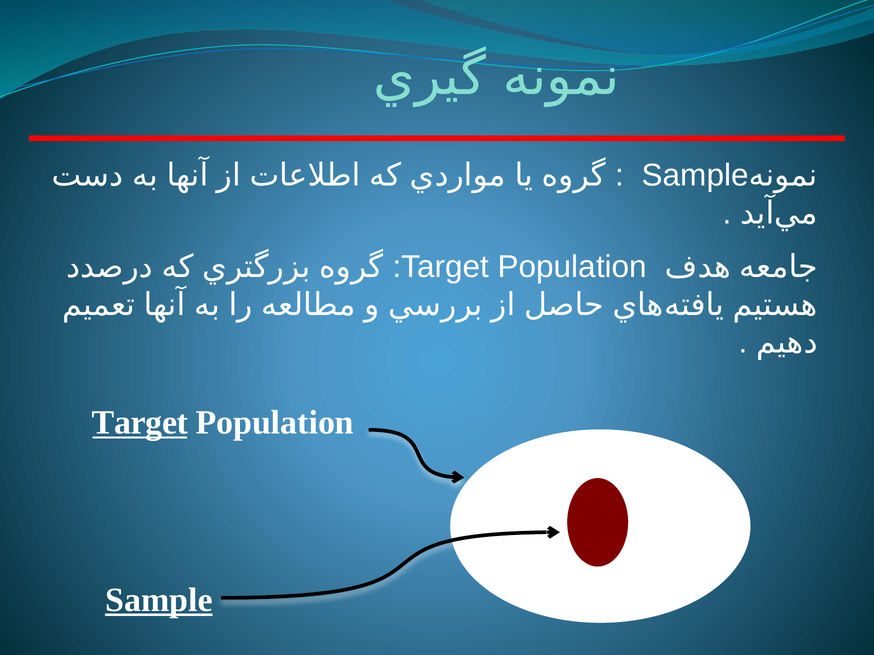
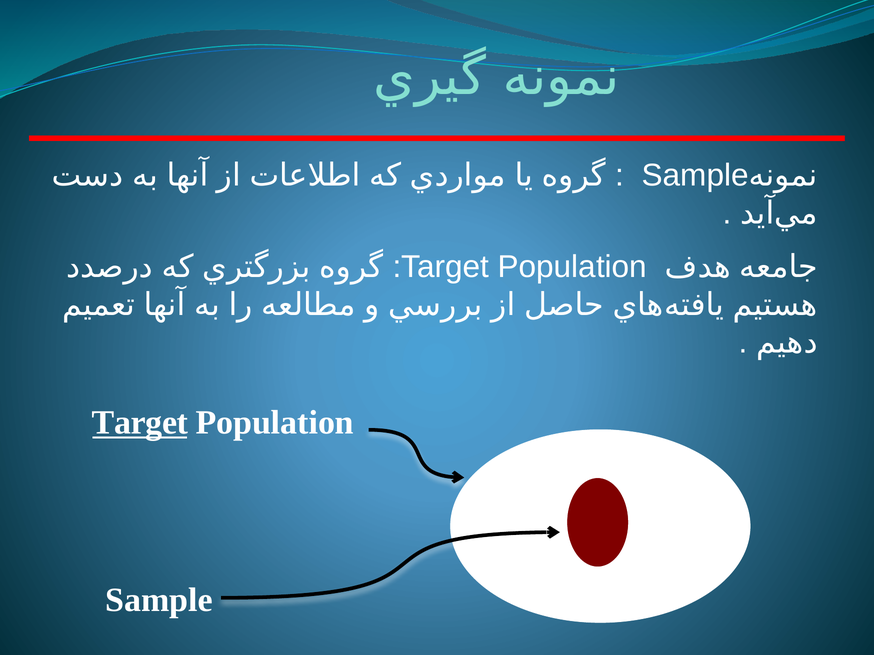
Sample underline: present -> none (159, 601)
